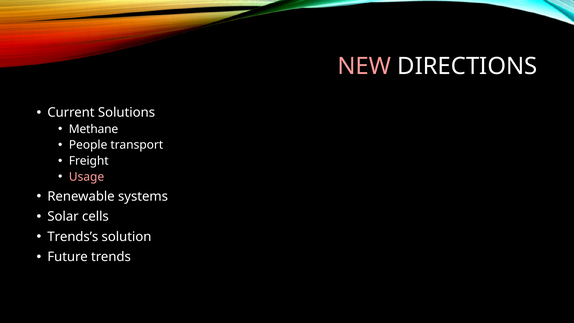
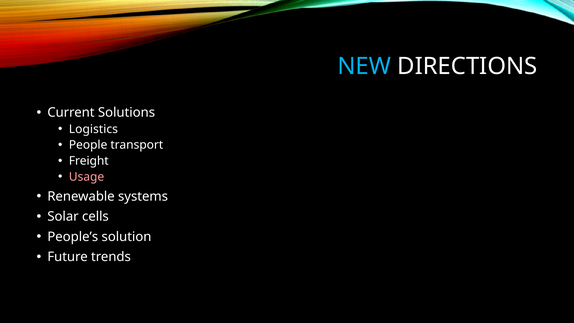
NEW colour: pink -> light blue (364, 66)
Methane: Methane -> Logistics (93, 129)
Trends’s: Trends’s -> People’s (73, 237)
